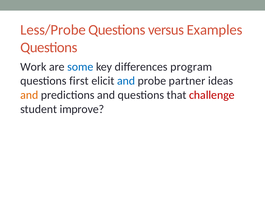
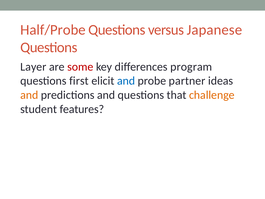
Less/Probe: Less/Probe -> Half/Probe (53, 30)
Examples: Examples -> Japanese (214, 30)
Work: Work -> Layer (33, 67)
some colour: blue -> red (80, 67)
challenge colour: red -> orange (212, 95)
improve: improve -> features (82, 109)
